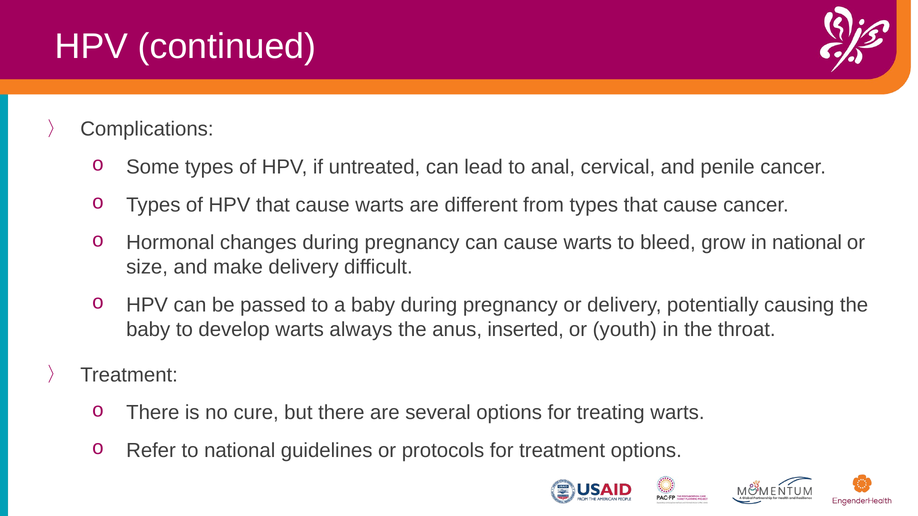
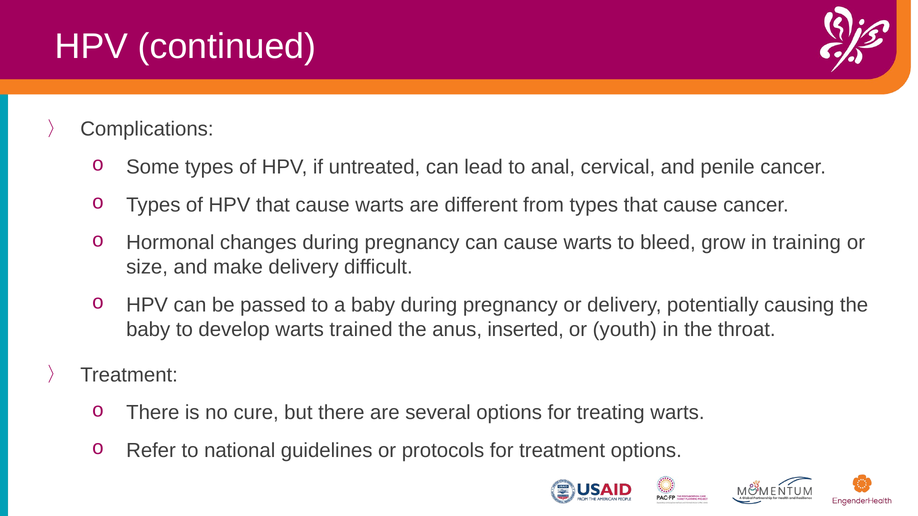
in national: national -> training (807, 243)
always: always -> trained (361, 330)
